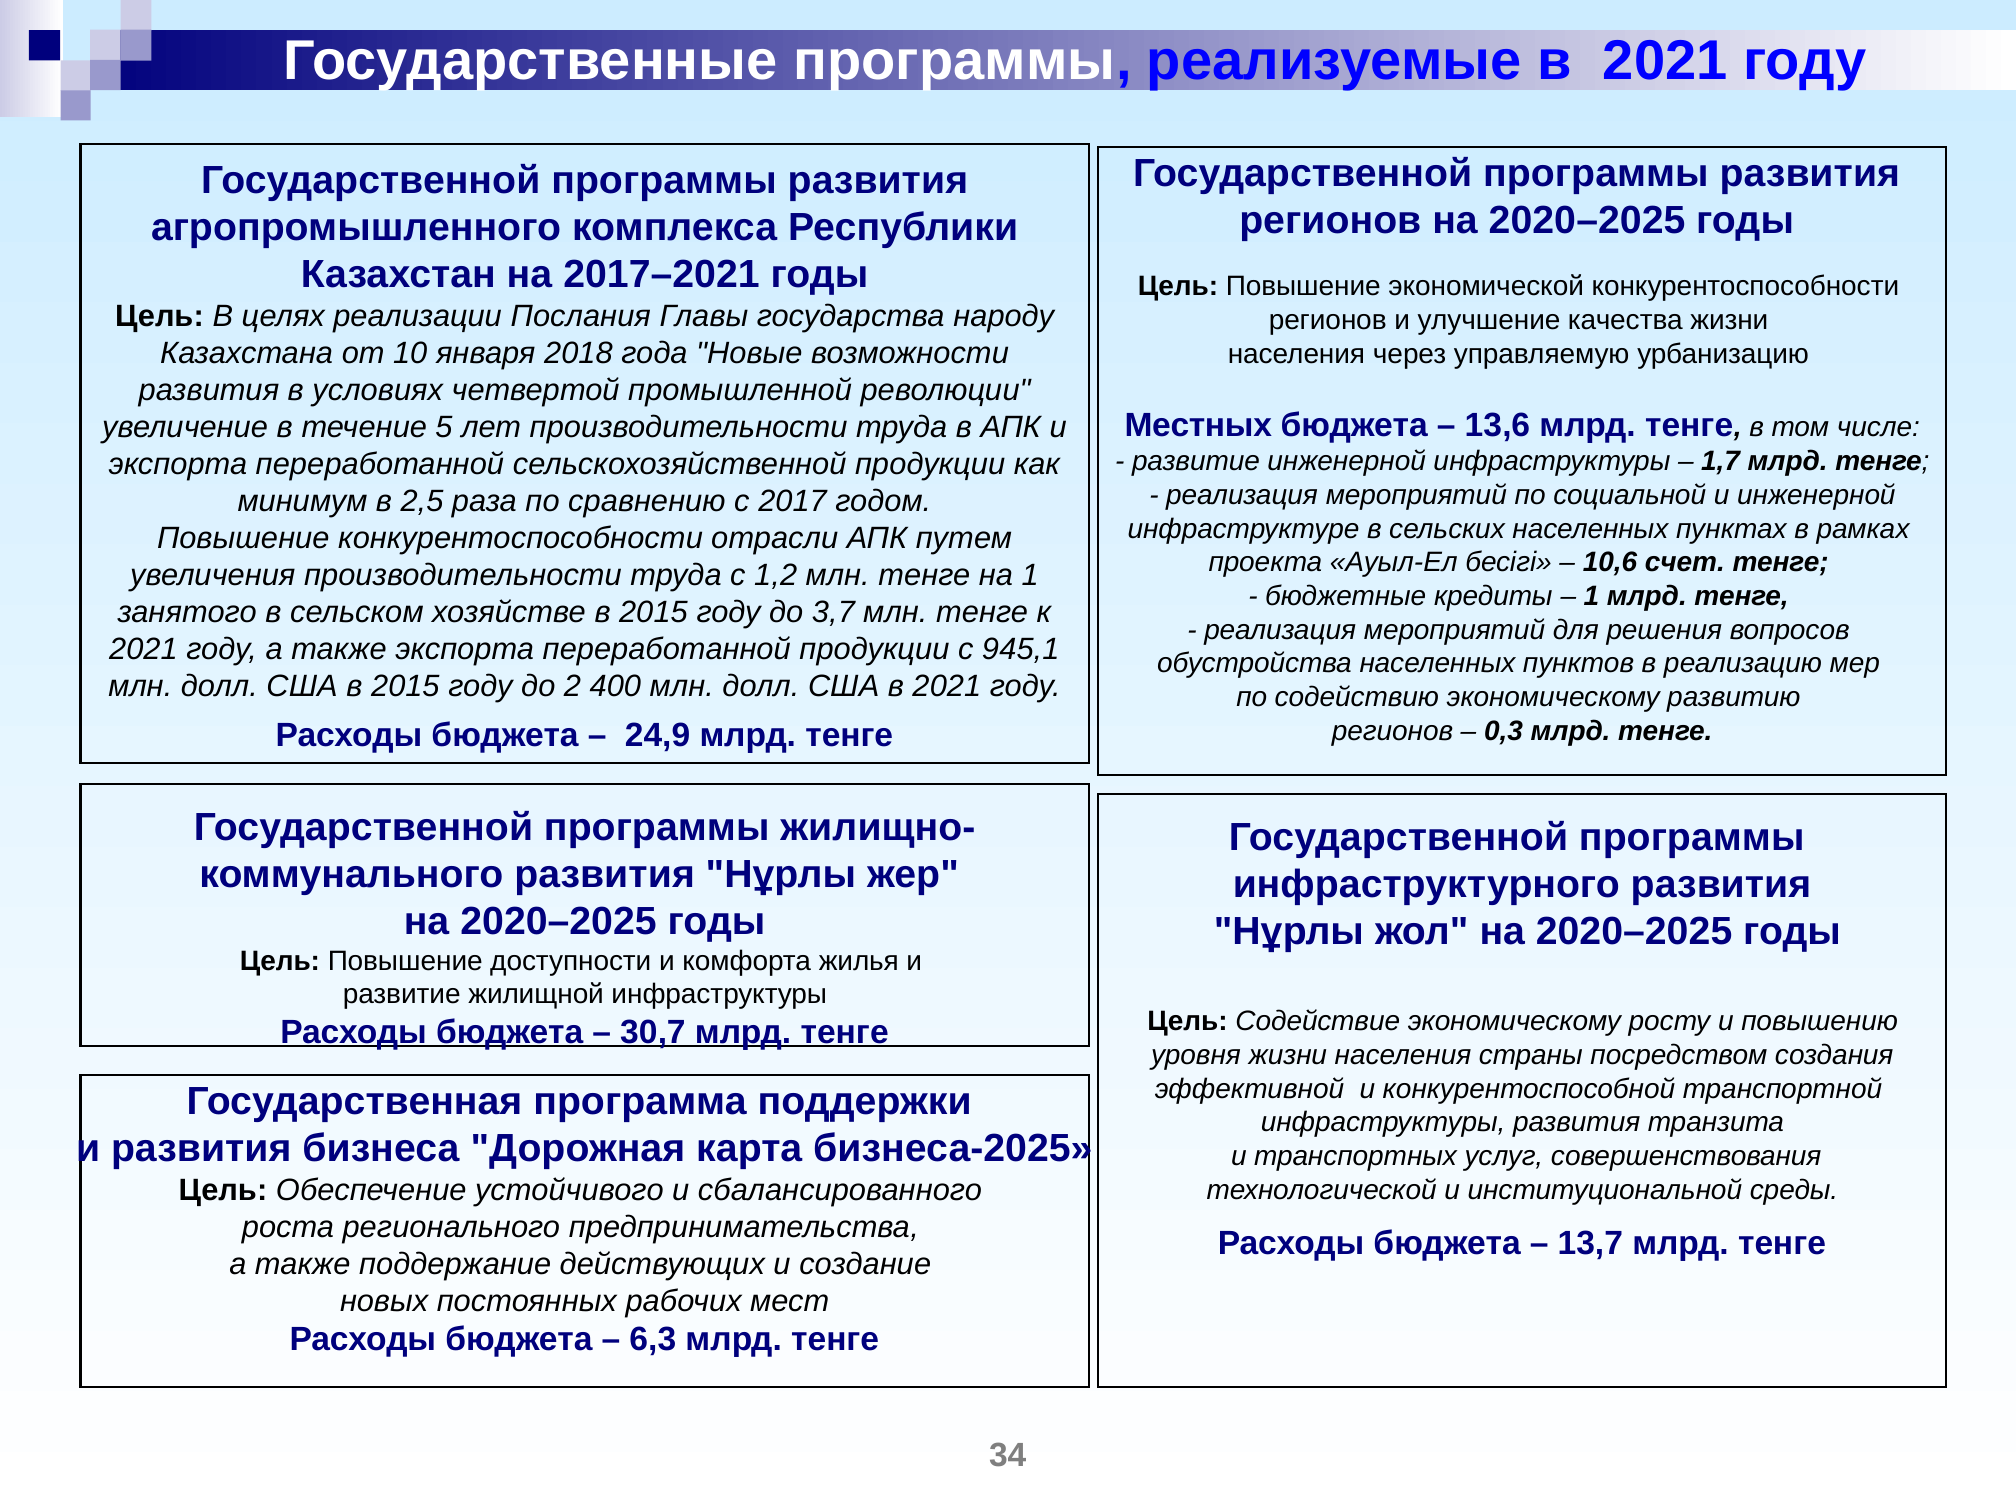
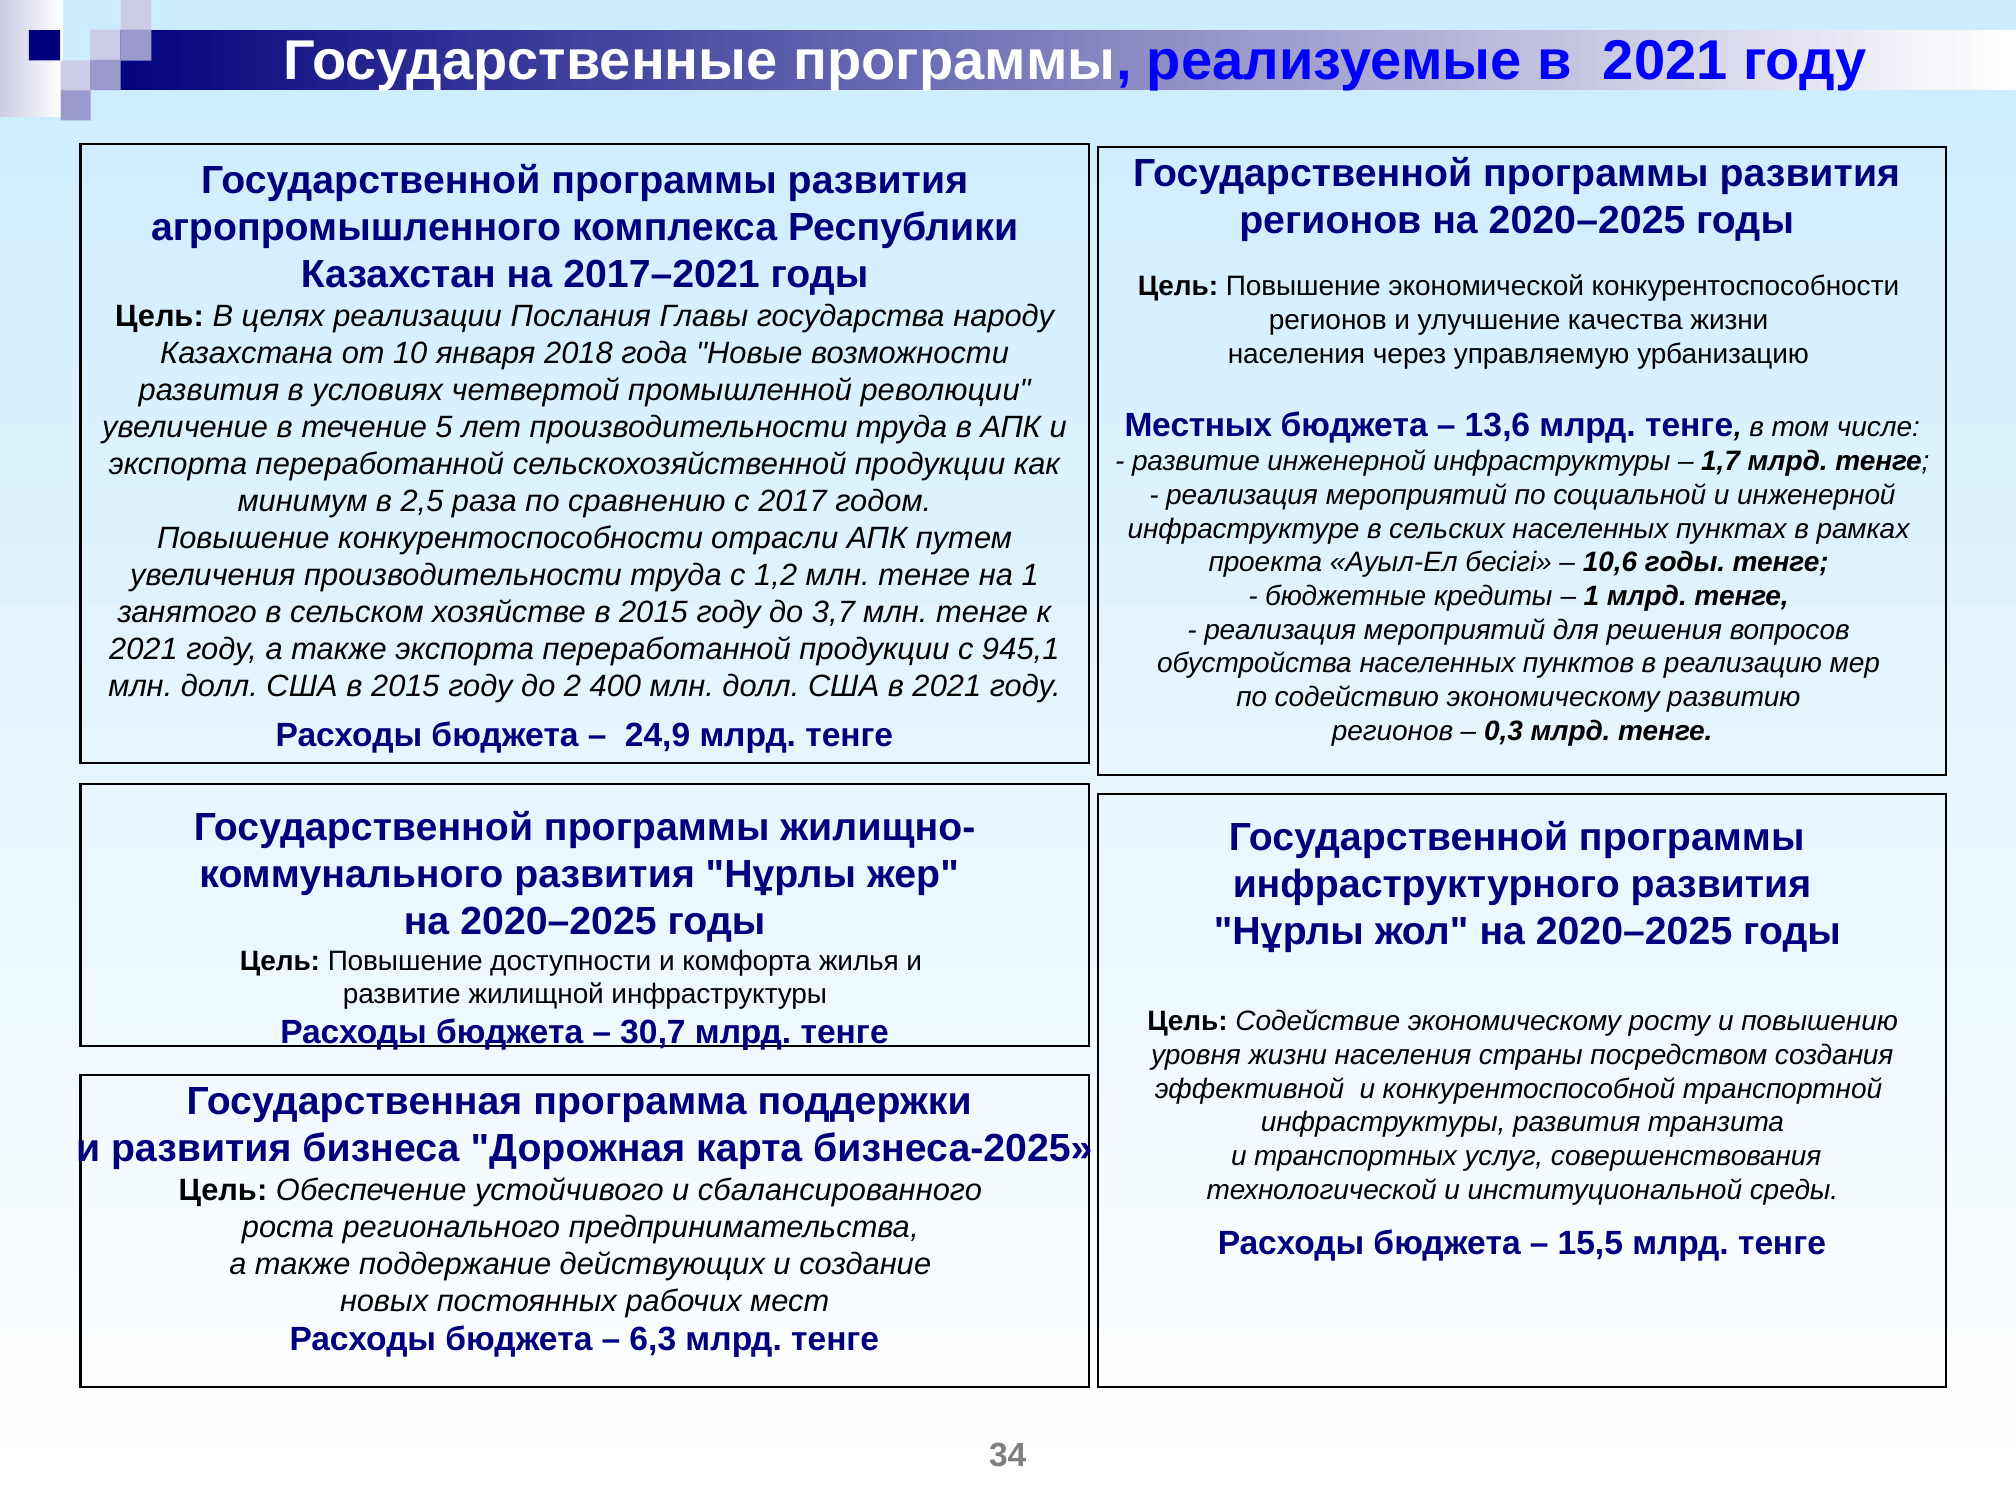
10,6 счет: счет -> годы (1685, 563)
13,7: 13,7 -> 15,5 (1590, 1244)
